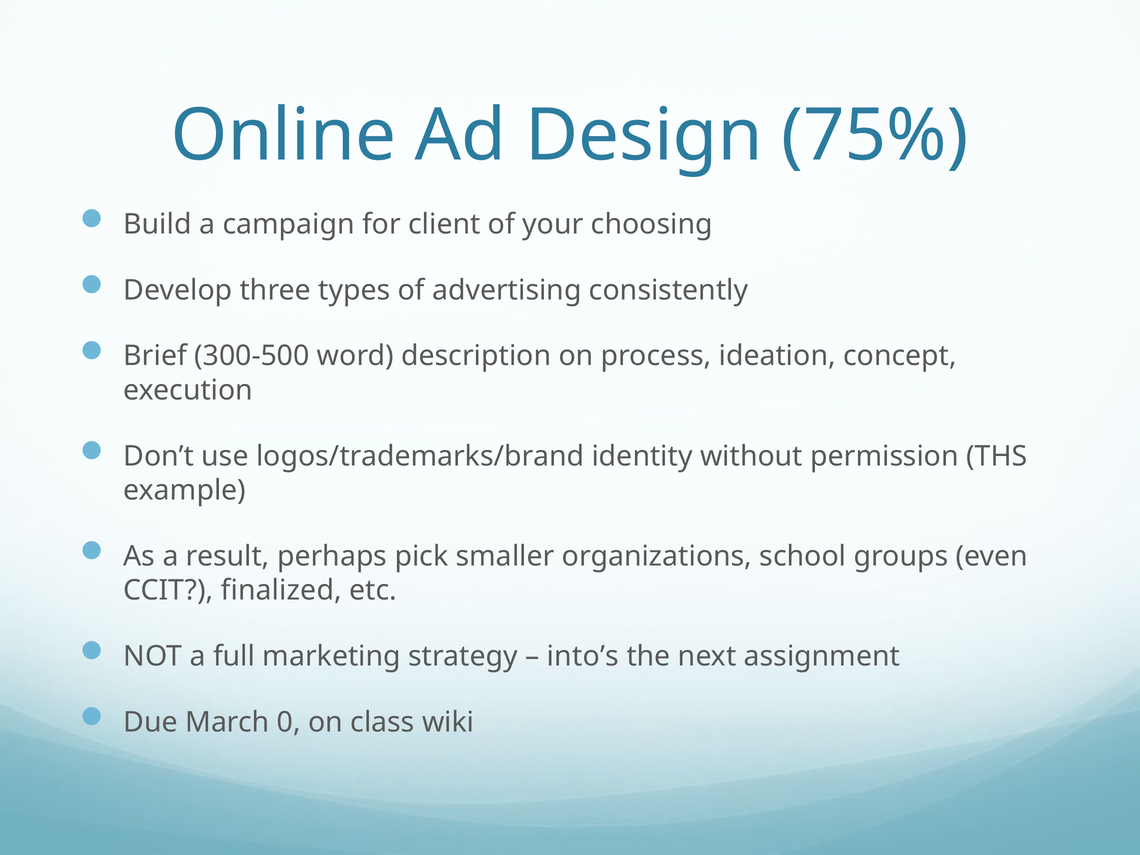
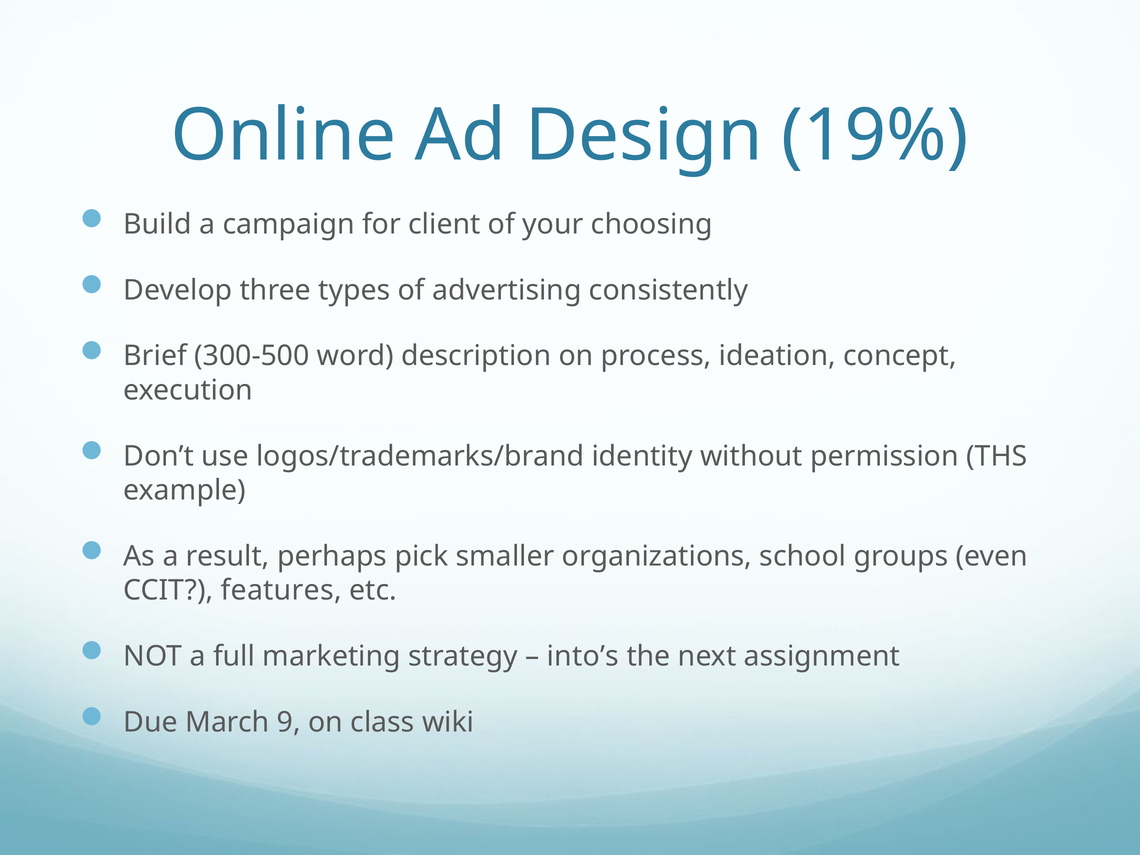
75%: 75% -> 19% (875, 136)
finalized: finalized -> features (281, 590)
0: 0 -> 9 (289, 722)
